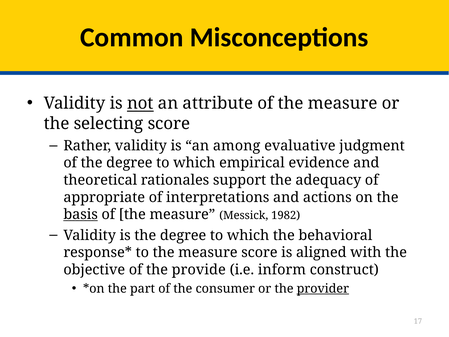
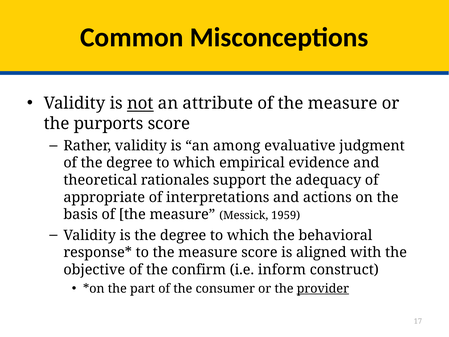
selecting: selecting -> purports (109, 124)
basis underline: present -> none (81, 214)
1982: 1982 -> 1959 (286, 215)
provide: provide -> confirm (199, 269)
